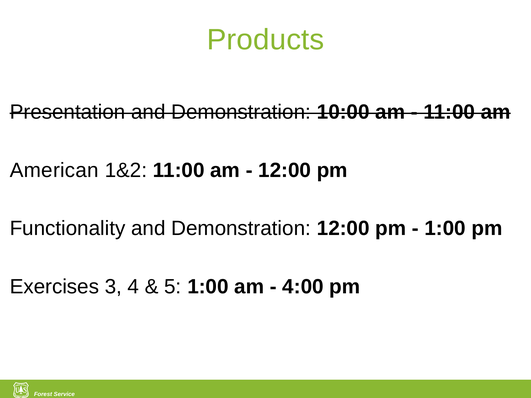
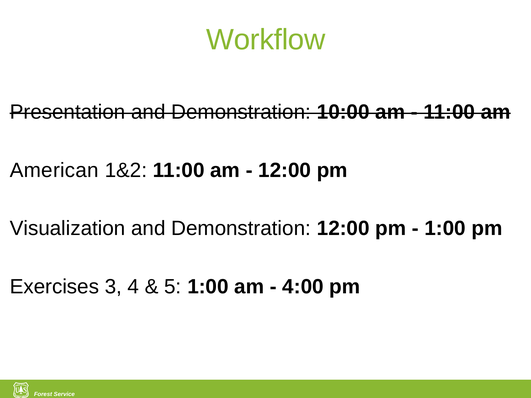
Products: Products -> Workflow (266, 40)
Functionality: Functionality -> Visualization (68, 229)
